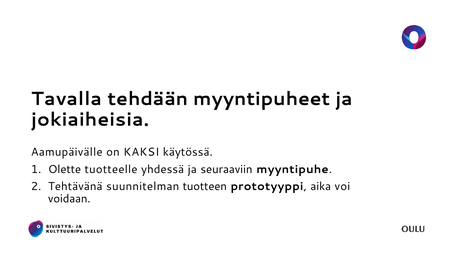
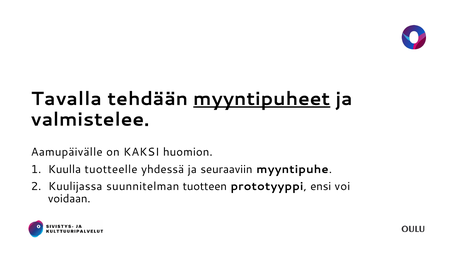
myyntipuheet underline: none -> present (262, 99)
jokiaiheisia: jokiaiheisia -> valmistelee (90, 119)
käytössä: käytössä -> huomion (188, 152)
Olette: Olette -> Kuulla (65, 169)
Tehtävänä: Tehtävänä -> Kuulijassa (75, 186)
aika: aika -> ensi (321, 186)
